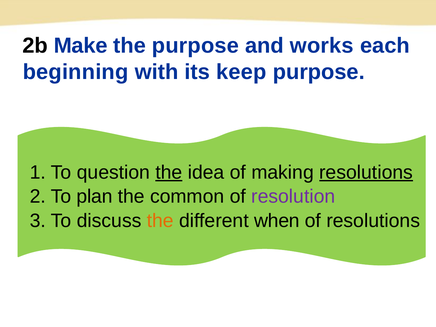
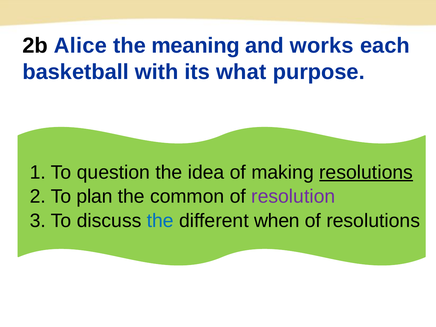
Make: Make -> Alice (80, 46)
the purpose: purpose -> meaning (196, 46)
beginning: beginning -> basketball (76, 72)
keep: keep -> what (241, 72)
the underline: present -> none (169, 172)
the colour: orange -> blue (160, 221)
